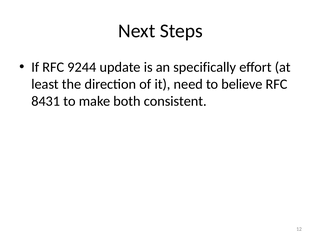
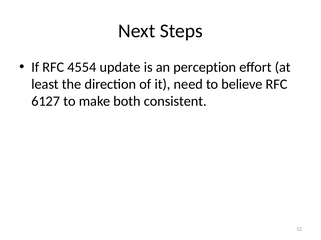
9244: 9244 -> 4554 (82, 67)
specifically: specifically -> perception (205, 67)
8431: 8431 -> 6127 (46, 102)
